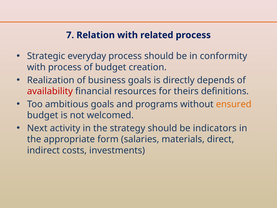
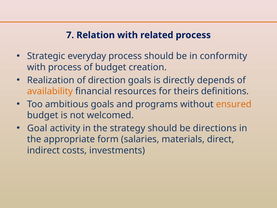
business: business -> direction (107, 80)
availability colour: red -> orange (50, 91)
Next: Next -> Goal (37, 128)
indicators: indicators -> directions (215, 128)
